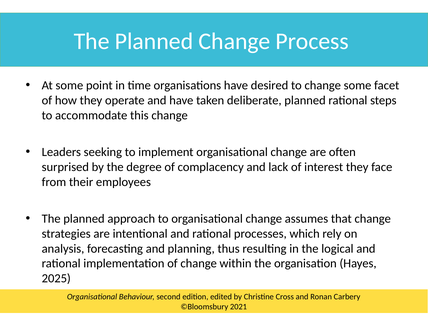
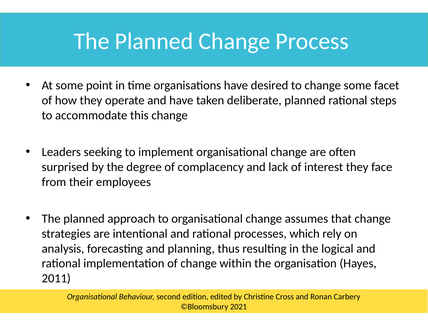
2025: 2025 -> 2011 (56, 279)
